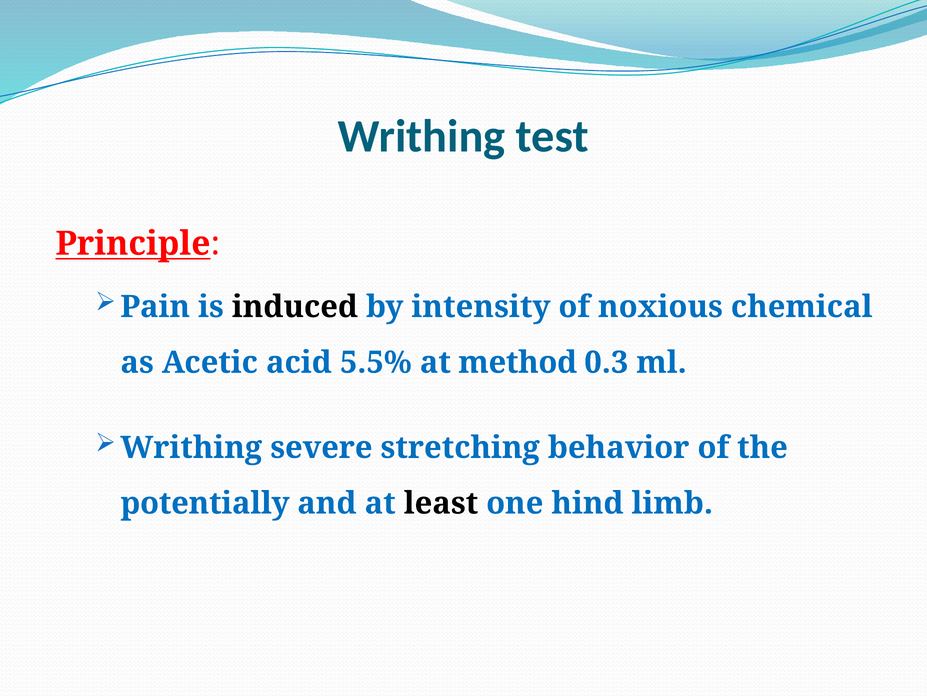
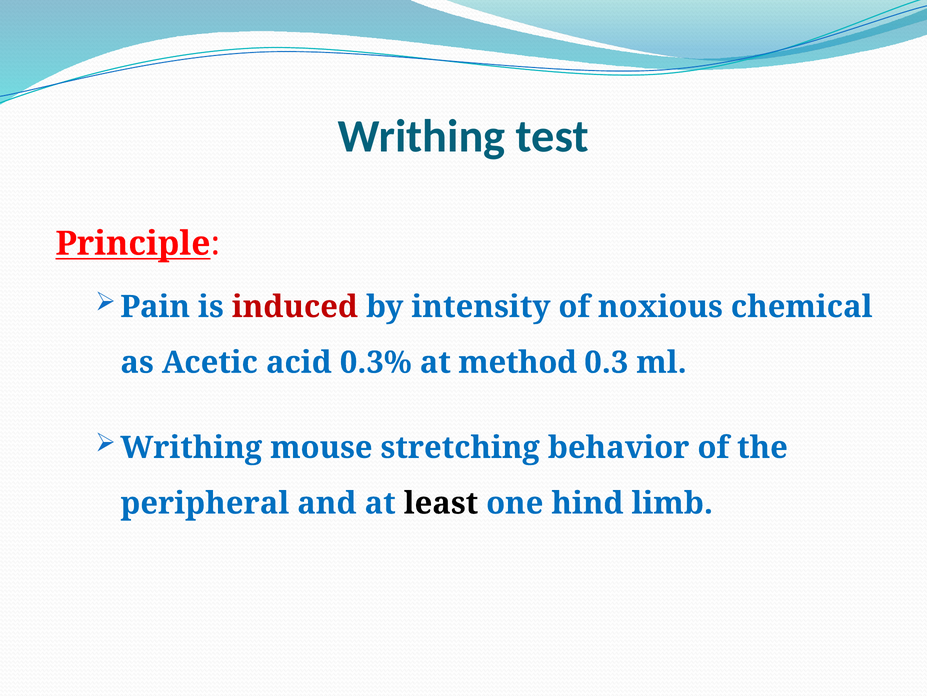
induced colour: black -> red (295, 307)
5.5%: 5.5% -> 0.3% (376, 362)
severe: severe -> mouse (321, 447)
potentially: potentially -> peripheral (205, 503)
